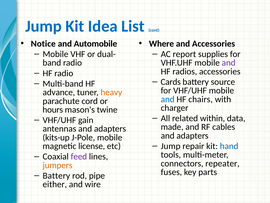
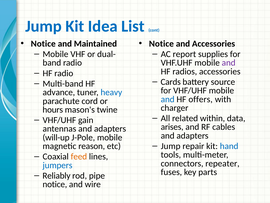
Automobile: Automobile -> Maintained (95, 44)
Where: Where -> Notice (161, 44)
heavy colour: orange -> blue (111, 92)
chairs: chairs -> offers (201, 99)
made: made -> arises (172, 127)
kits-up: kits-up -> will-up (56, 137)
license: license -> reason (92, 146)
feed colour: purple -> orange (79, 156)
jumpers colour: orange -> blue (58, 165)
Battery: Battery -> Reliably (56, 175)
either: either -> notice (55, 184)
